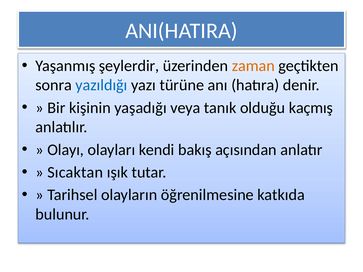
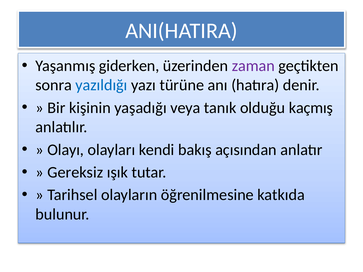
şeylerdir: şeylerdir -> giderken (129, 66)
zaman colour: orange -> purple (253, 66)
Sıcaktan: Sıcaktan -> Gereksiz (75, 172)
